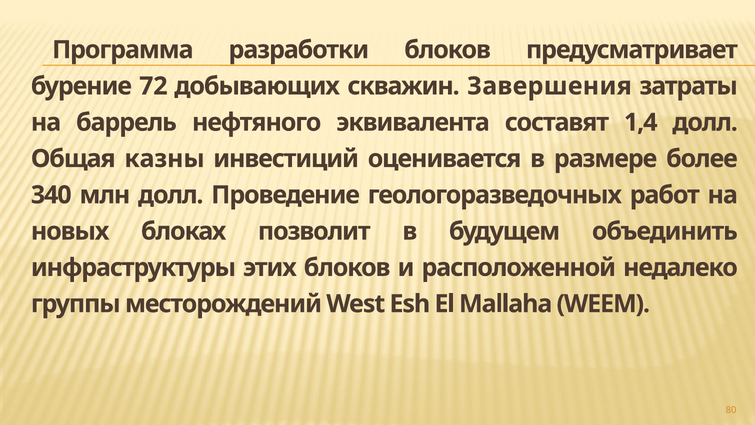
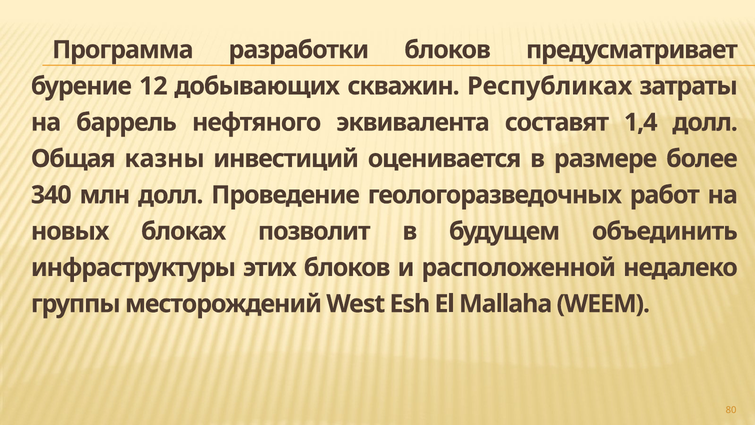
72: 72 -> 12 (153, 86)
Завершения: Завершения -> Республиках (550, 86)
